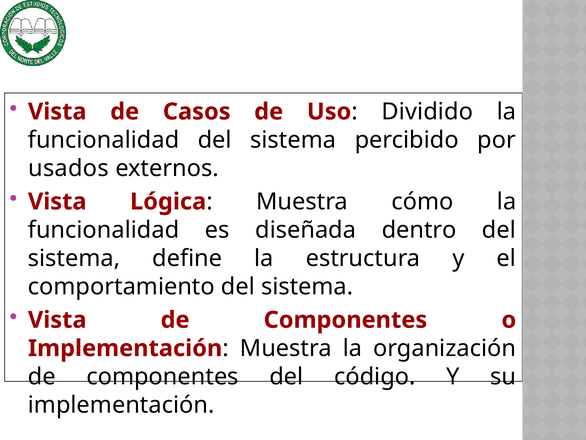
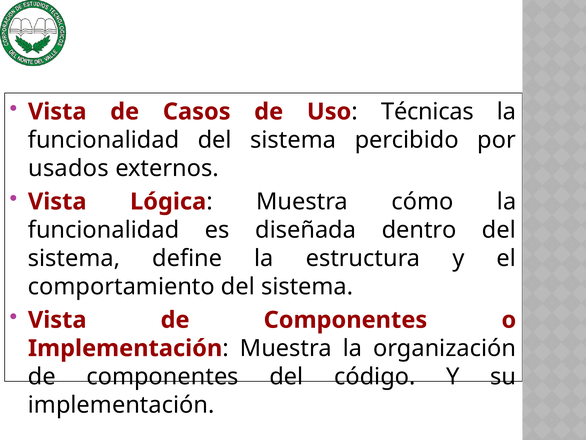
Dividido: Dividido -> Técnicas (427, 112)
